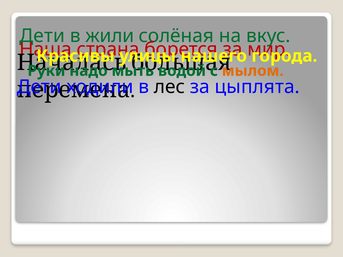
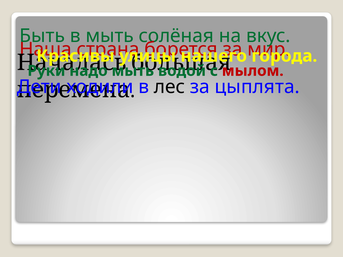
Дети: Дети -> Быть (42, 36)
в жили: жили -> мыть (110, 36)
мылом colour: orange -> red (253, 71)
